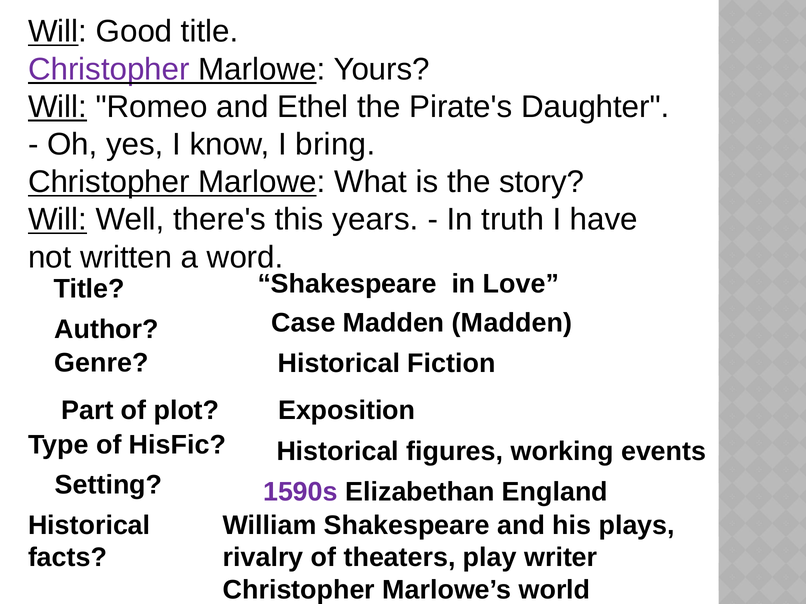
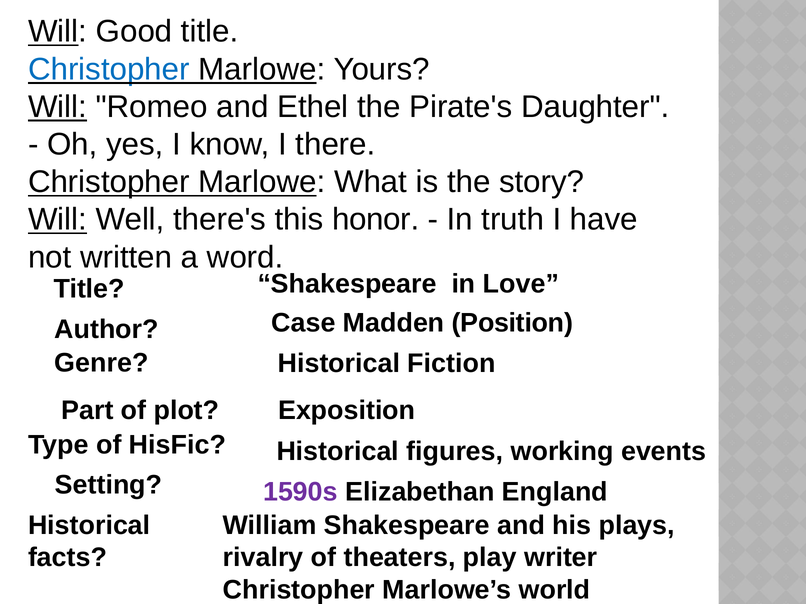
Christopher colour: purple -> blue (109, 69)
bring: bring -> there (335, 145)
years: years -> honor (376, 220)
Madden Madden: Madden -> Position (512, 323)
